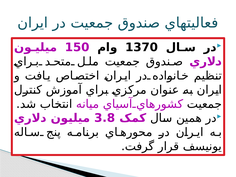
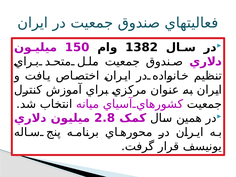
1370: 1370 -> 1382 (142, 47)
3.8: 3.8 -> 2.8 (105, 118)
